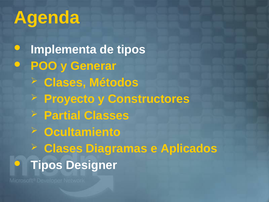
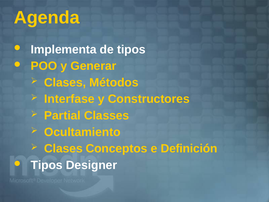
Proyecto: Proyecto -> Interfase (69, 99)
Diagramas: Diagramas -> Conceptos (117, 148)
Aplicados: Aplicados -> Definición (189, 148)
